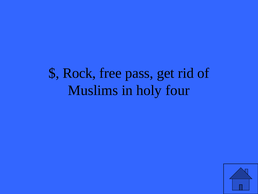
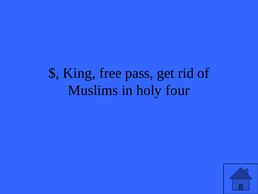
Rock: Rock -> King (79, 73)
